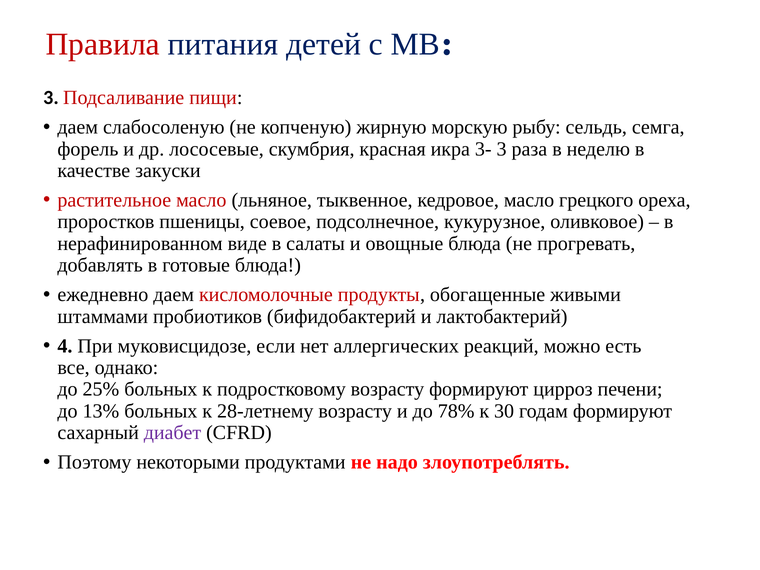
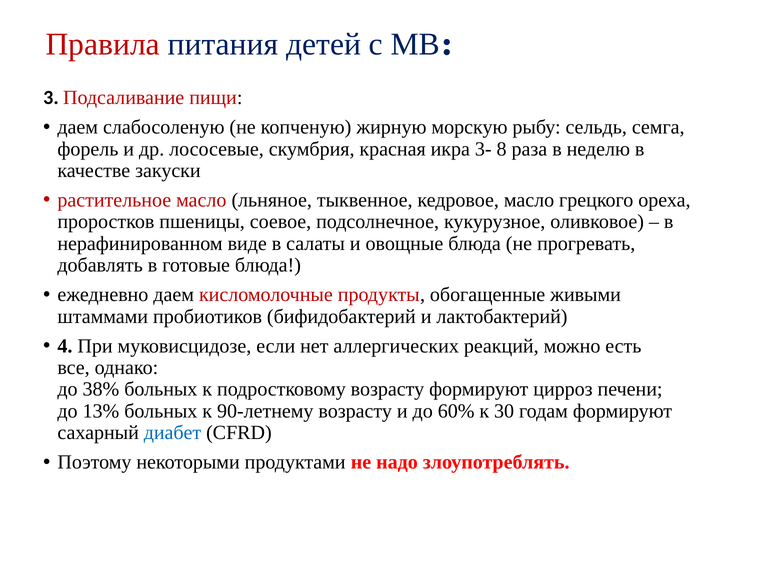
3- 3: 3 -> 8 (502, 149)
25%: 25% -> 38% (101, 389)
28-летнему: 28-летнему -> 90-летнему (265, 411)
78%: 78% -> 60% (456, 411)
диабет colour: purple -> blue (173, 433)
